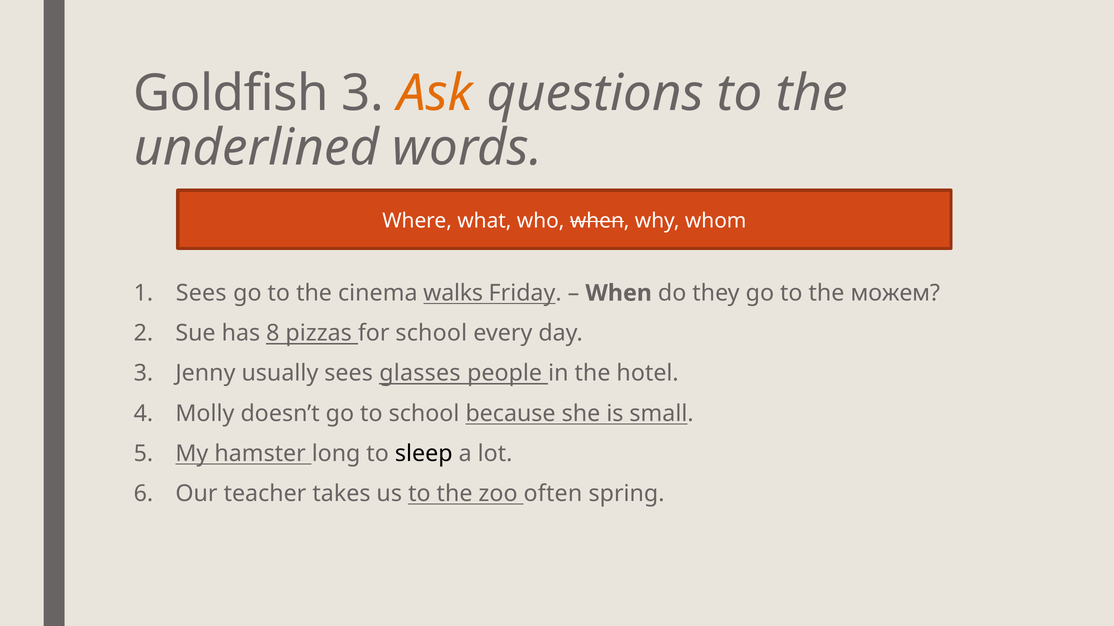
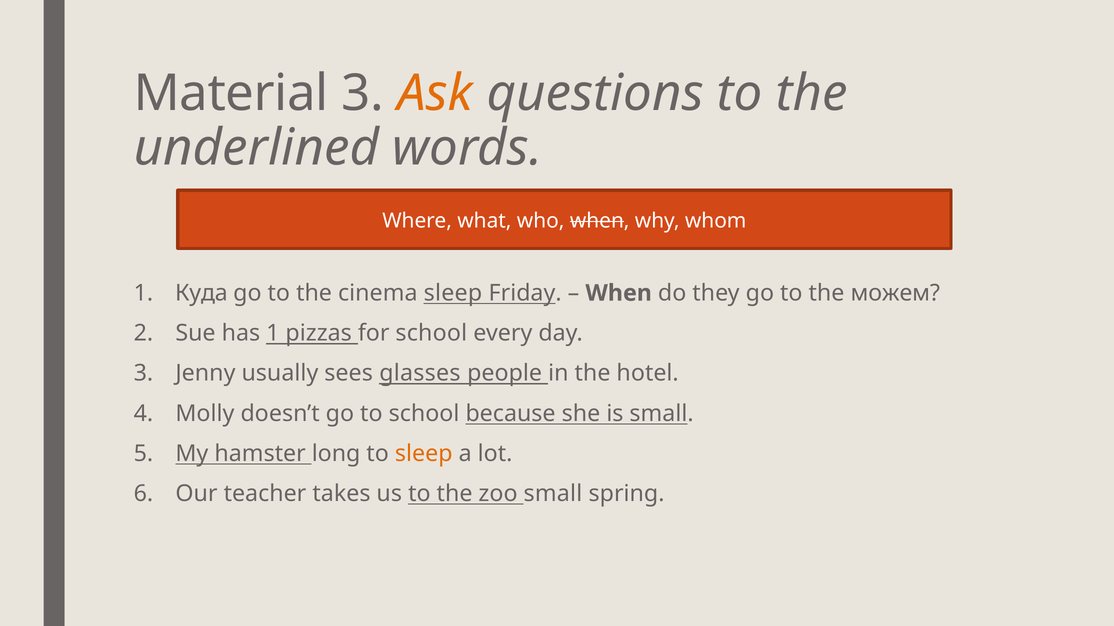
Goldfish: Goldfish -> Material (231, 94)
Sees: Sees -> Куда (201, 293)
cinema walks: walks -> sleep (453, 293)
has 8: 8 -> 1 (273, 334)
sleep colour: black -> orange (424, 454)
zoo often: often -> small (553, 494)
